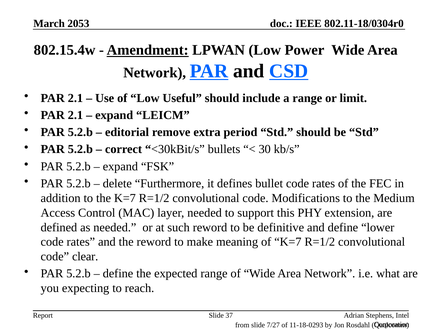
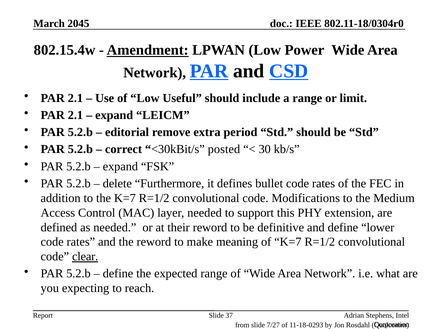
2053: 2053 -> 2045 (78, 23)
bullets: bullets -> posted (224, 149)
such: such -> their (179, 227)
clear underline: none -> present (85, 256)
